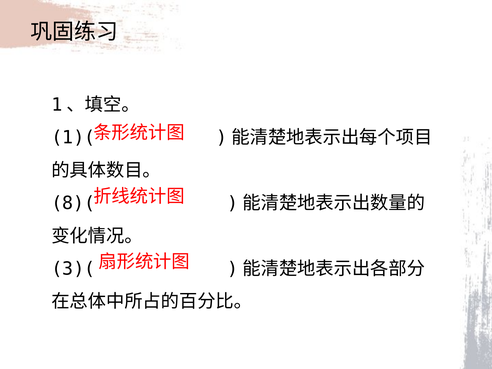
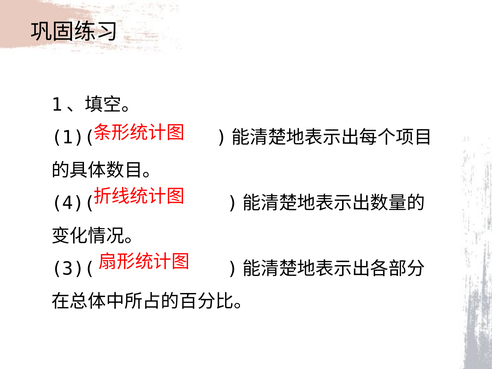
8)(: 8)( -> 4)( (73, 203)
